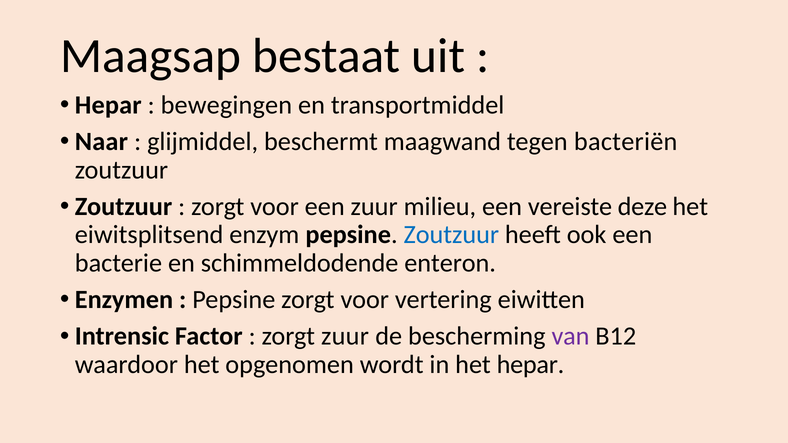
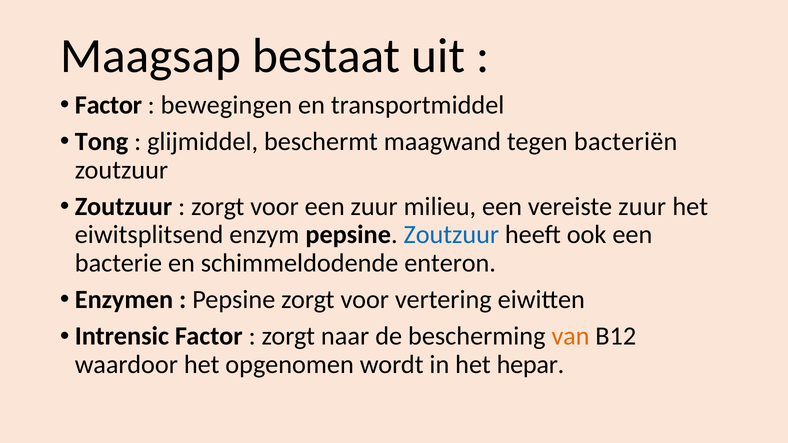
Hepar: Hepar -> Factor (108, 105)
Naar: Naar -> Tong (102, 142)
vereiste deze: deze -> zuur (642, 207)
zorgt zuur: zuur -> naar (345, 337)
van colour: purple -> orange (570, 337)
